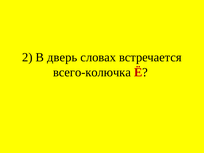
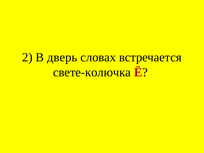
всего-колючка: всего-колючка -> свете-колючка (92, 72)
